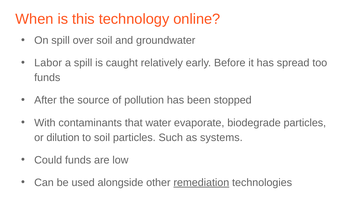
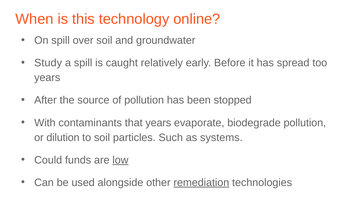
Labor: Labor -> Study (48, 63)
funds: funds -> years (47, 78)
that water: water -> years (158, 123)
biodegrade particles: particles -> pollution (305, 123)
low underline: none -> present (120, 160)
